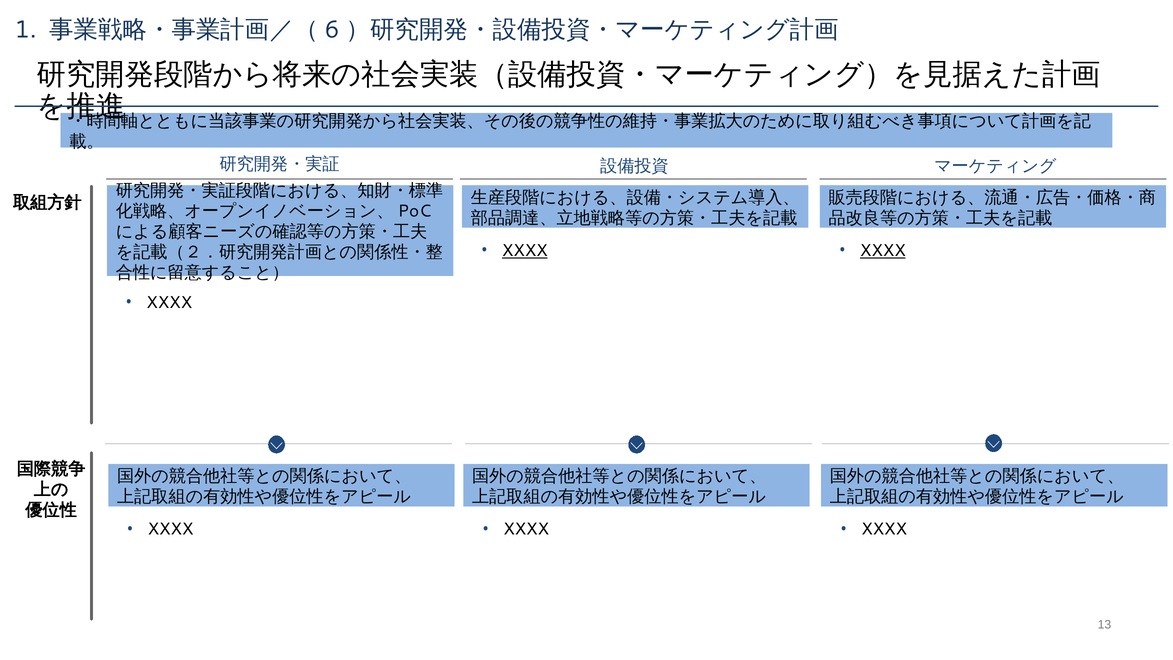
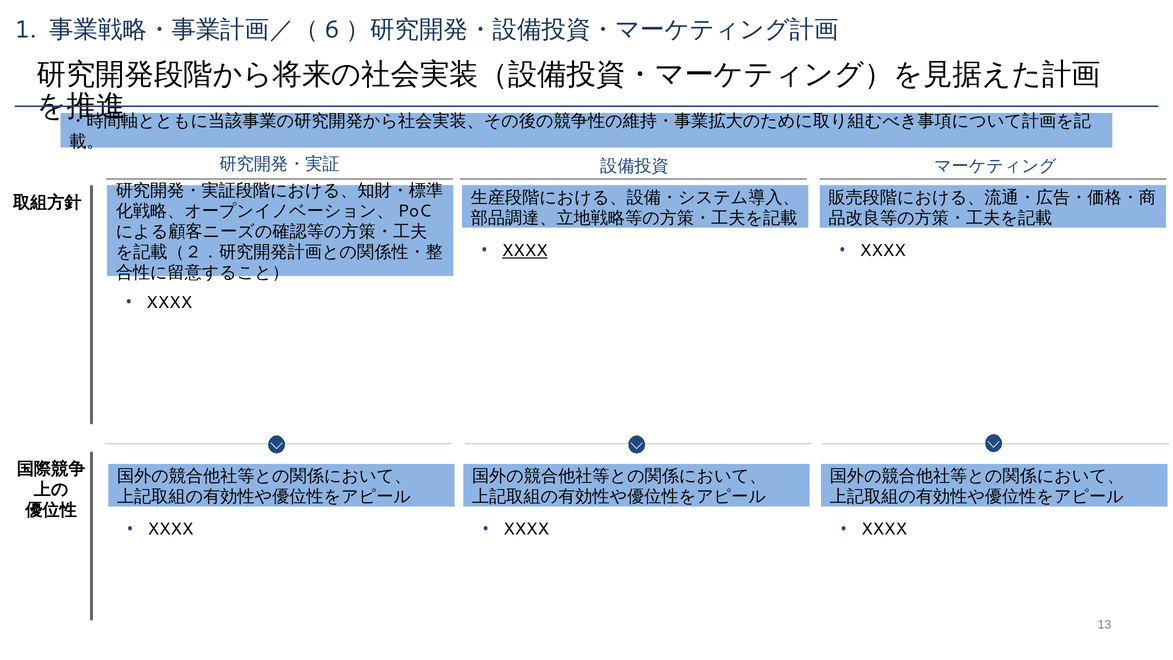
XXXX underline: present -> none (883, 250)
